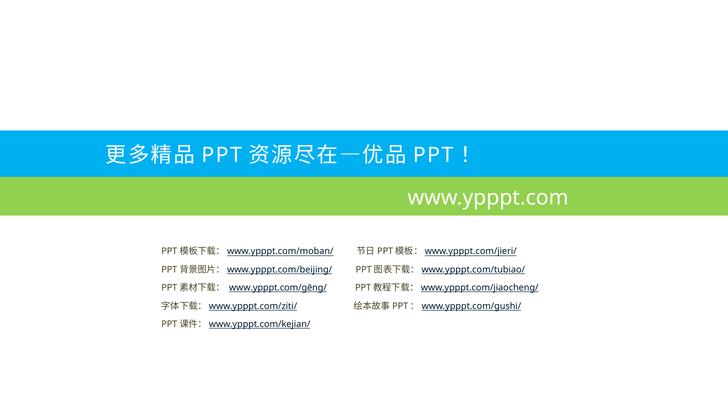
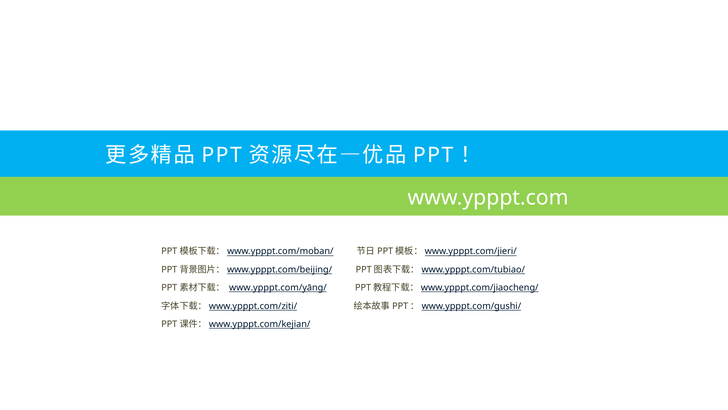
www.ypppt.com/ɡēnɡ/: www.ypppt.com/ɡēnɡ/ -> www.ypppt.com/yāng/ (278, 288)
